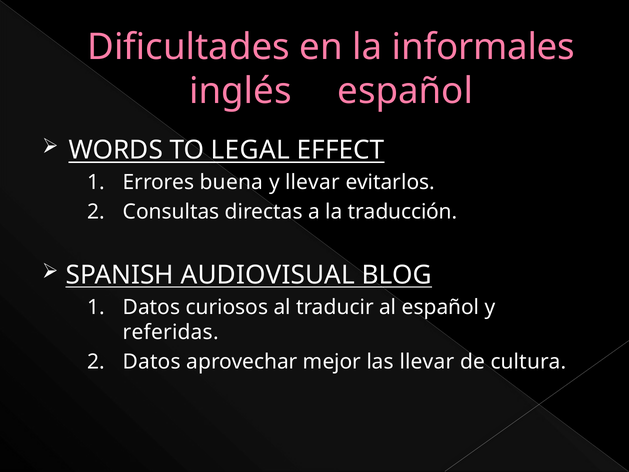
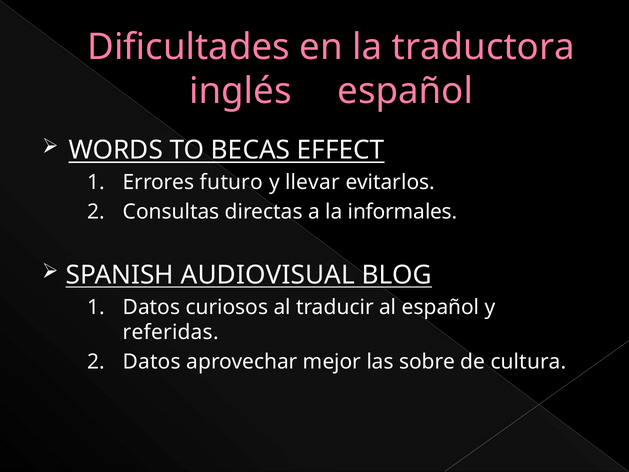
informales: informales -> traductora (483, 47)
LEGAL: LEGAL -> BECAS (251, 150)
buena: buena -> futuro (231, 182)
traducción: traducción -> informales (403, 212)
las llevar: llevar -> sobre (427, 362)
